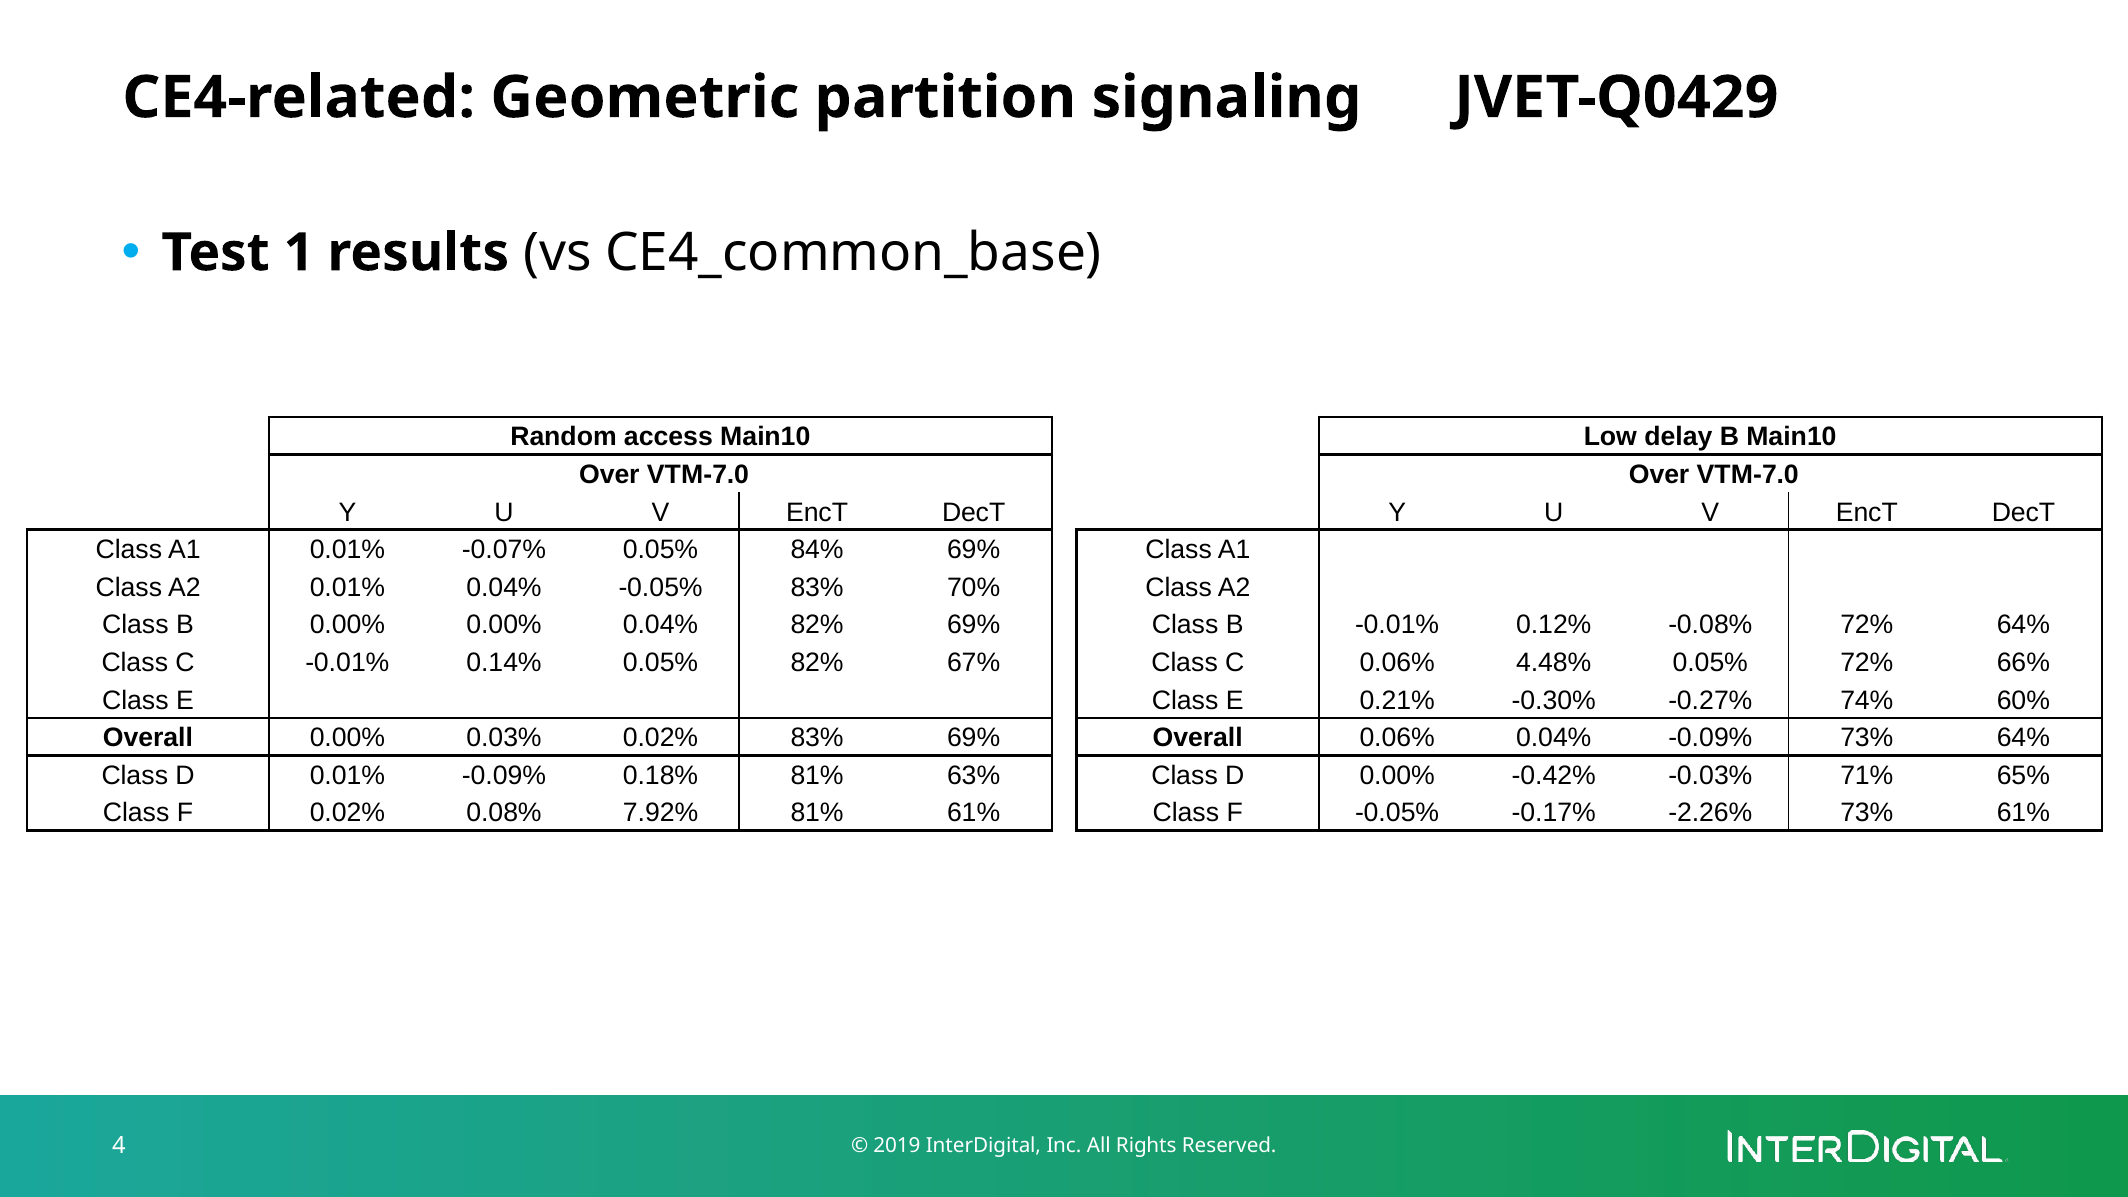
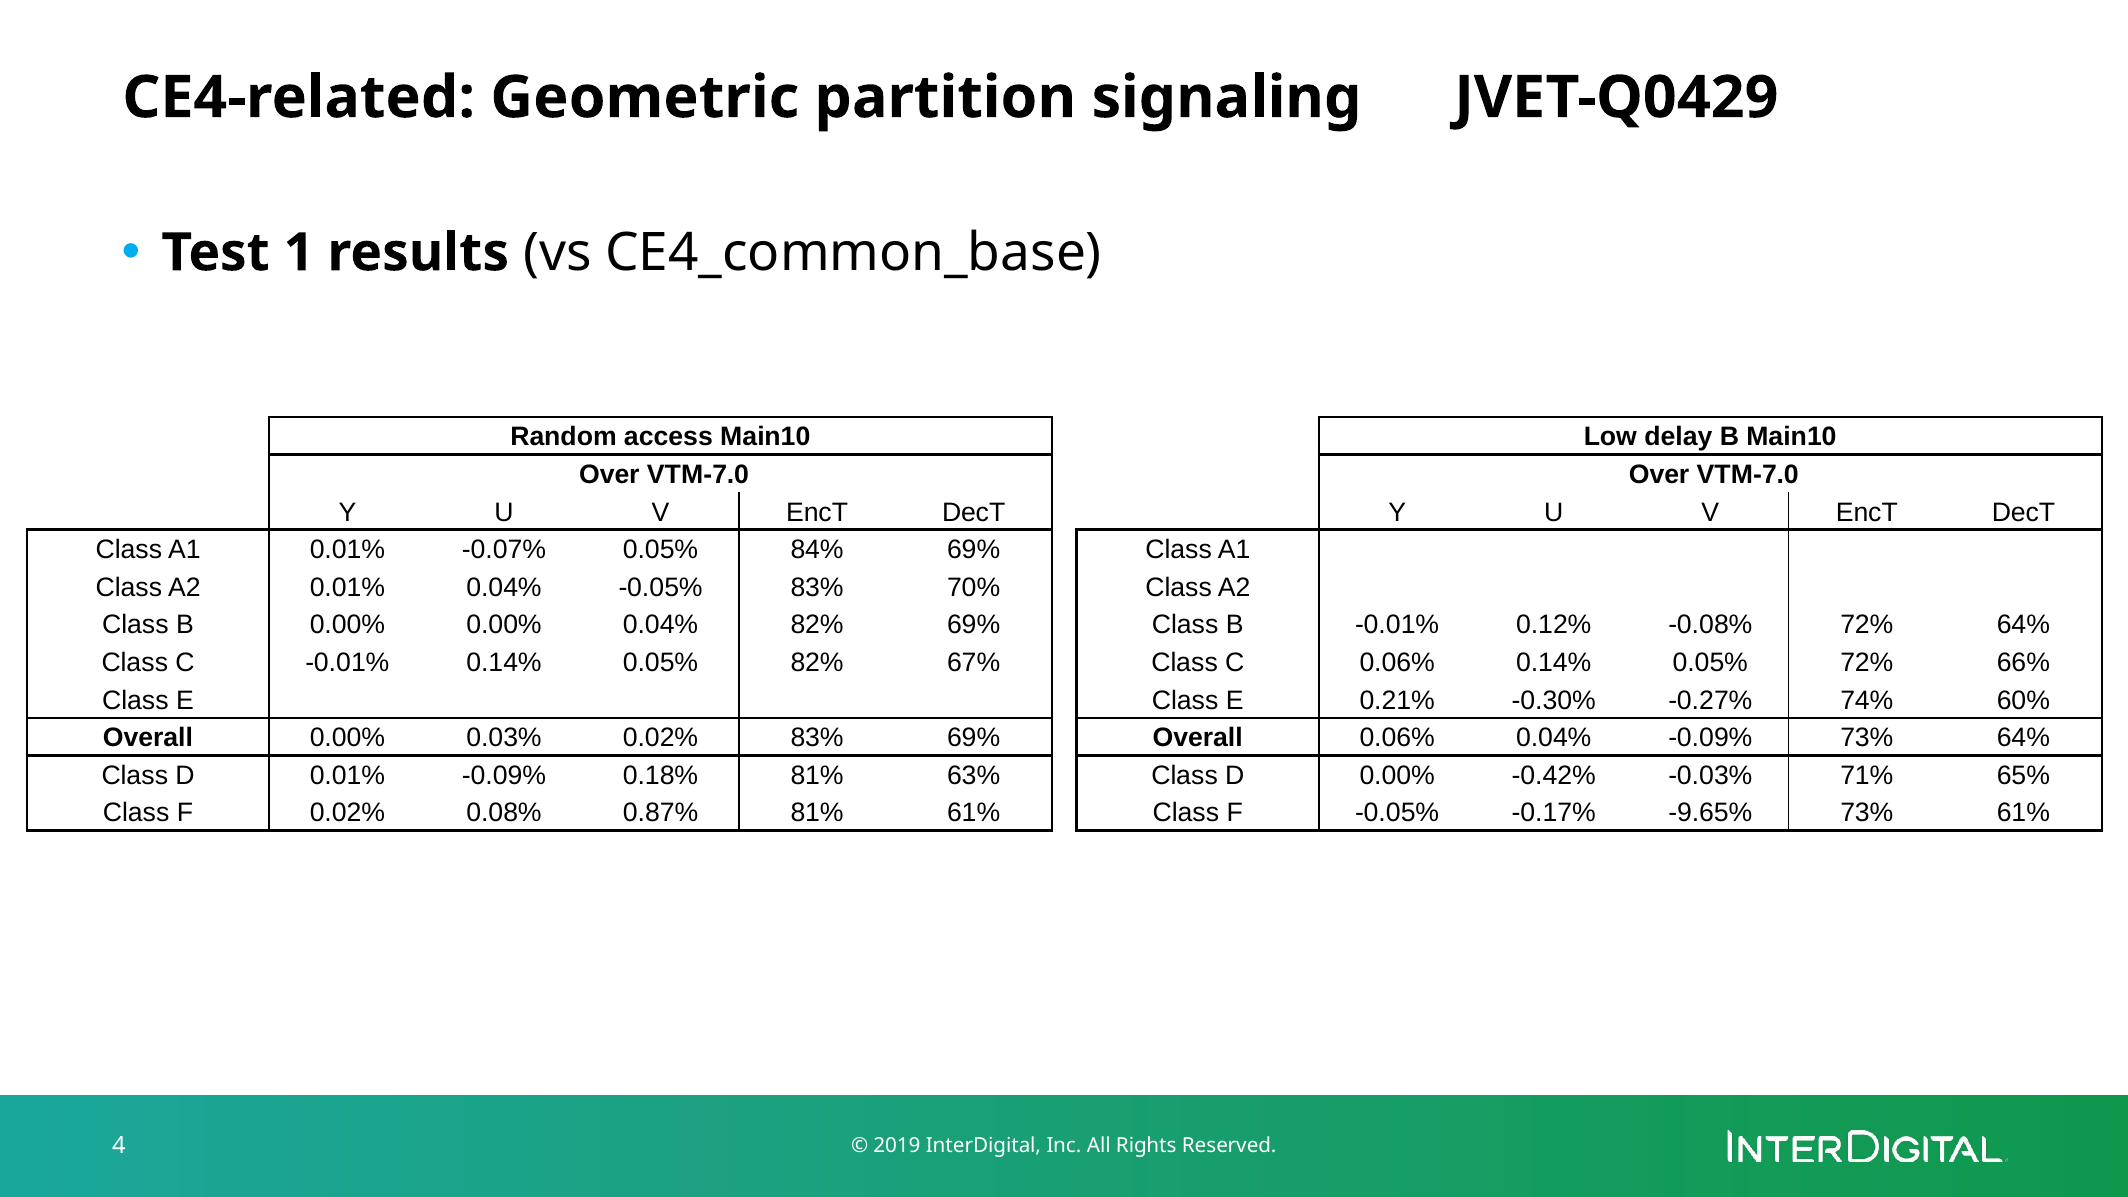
0.06% 4.48%: 4.48% -> 0.14% (1554, 663)
7.92%: 7.92% -> 0.87% (661, 813)
-2.26%: -2.26% -> -9.65% (1710, 813)
